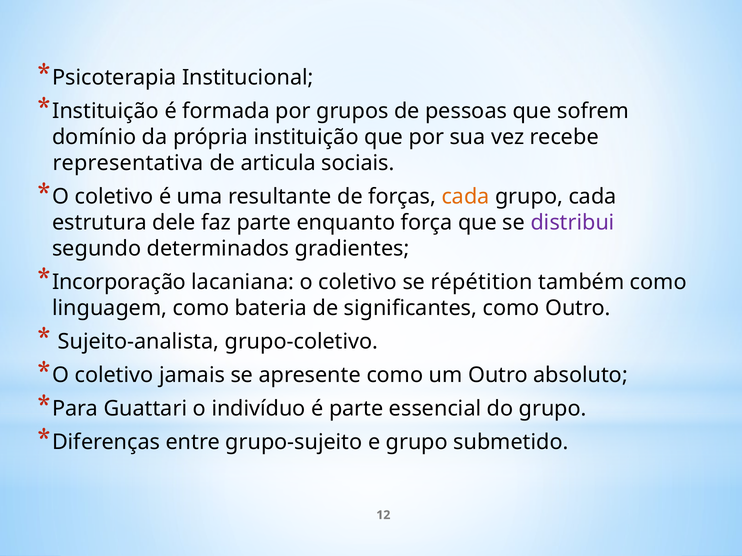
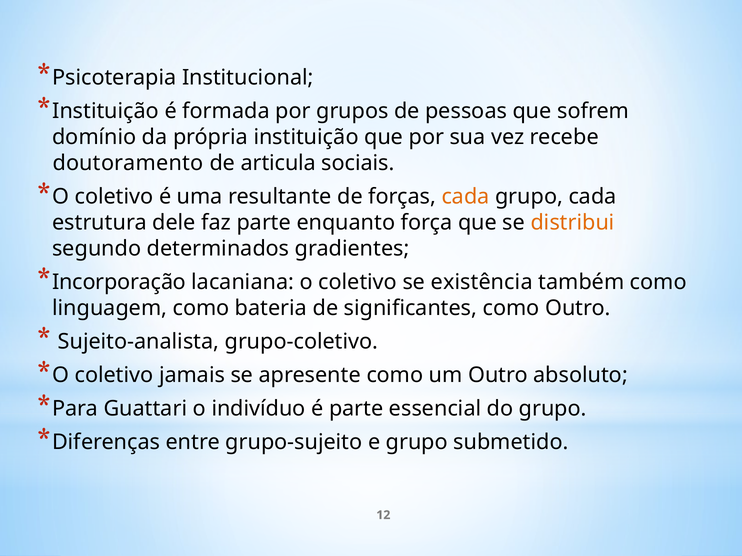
representativa: representativa -> doutoramento (128, 163)
distribui colour: purple -> orange (573, 223)
répétition: répétition -> existência (482, 282)
